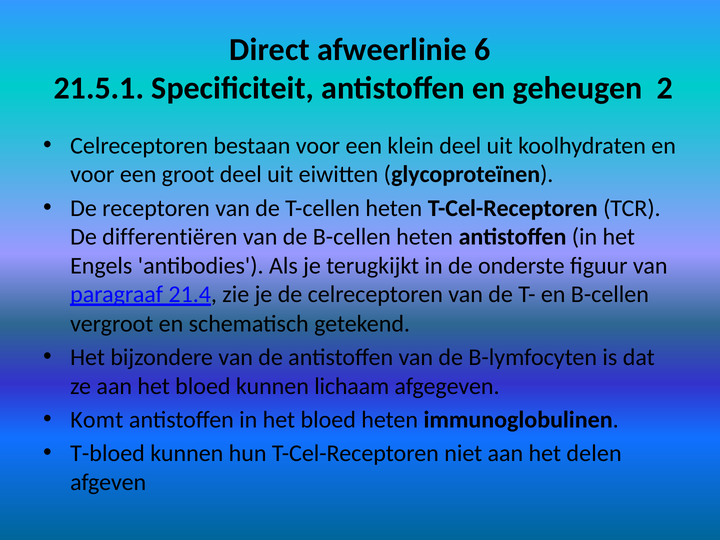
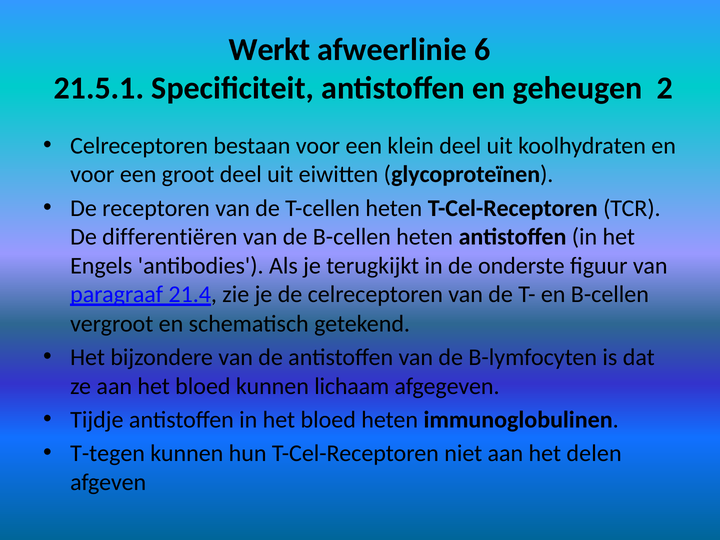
Direct: Direct -> Werkt (270, 50)
Komt: Komt -> Tijdje (97, 420)
T-bloed: T-bloed -> T-tegen (108, 453)
